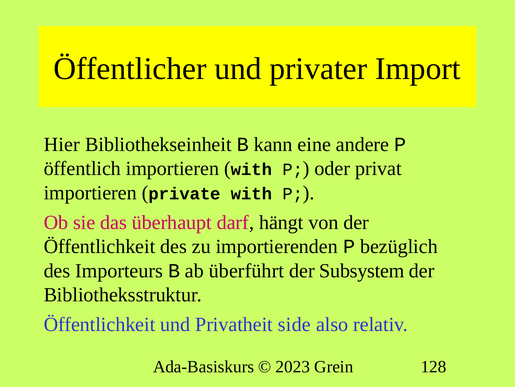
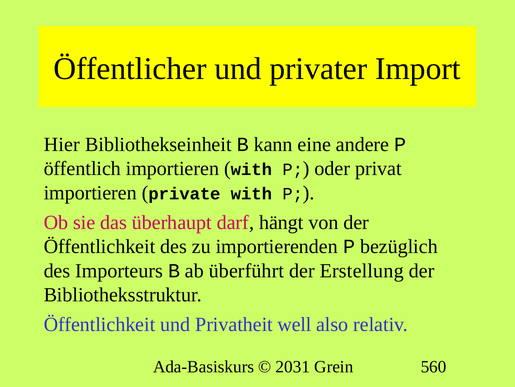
Subsystem: Subsystem -> Erstellung (362, 270)
side: side -> well (295, 324)
2023: 2023 -> 2031 (293, 366)
128: 128 -> 560 (434, 366)
